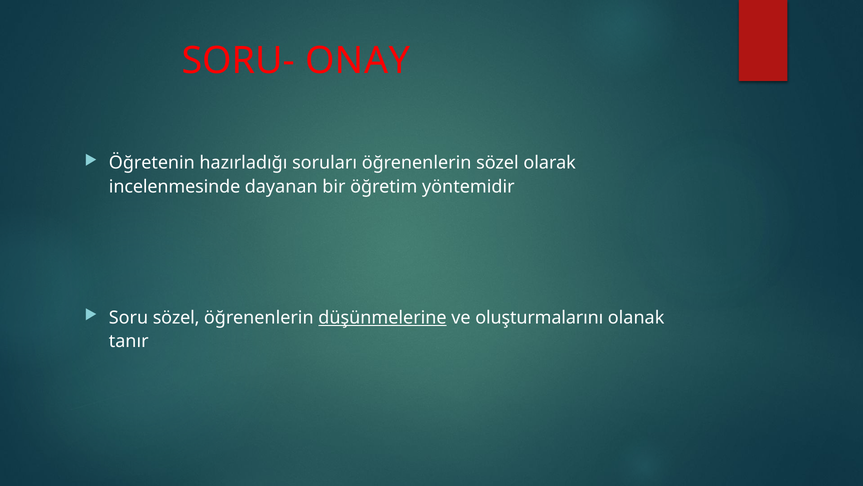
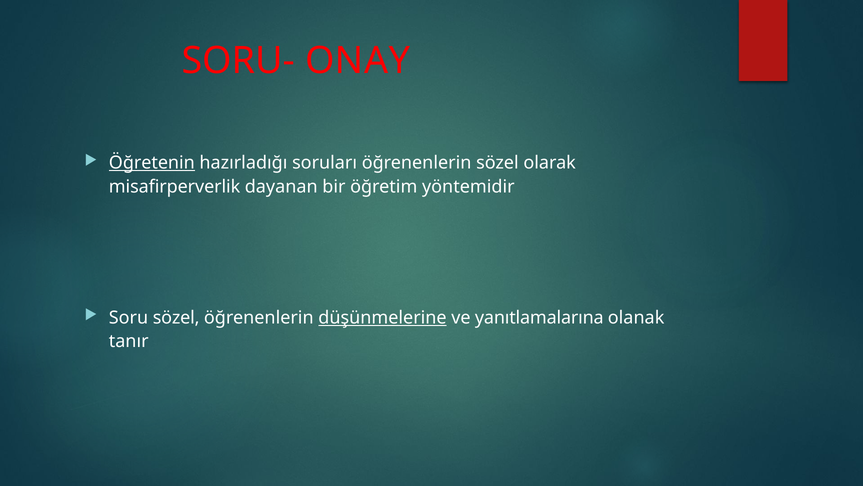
Öğretenin underline: none -> present (152, 163)
incelenmesinde: incelenmesinde -> misafirperverlik (175, 186)
oluşturmalarını: oluşturmalarını -> yanıtlamalarına (539, 317)
